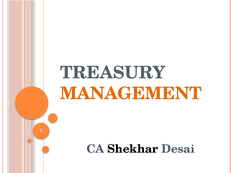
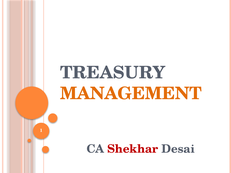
Shekhar colour: black -> red (133, 149)
